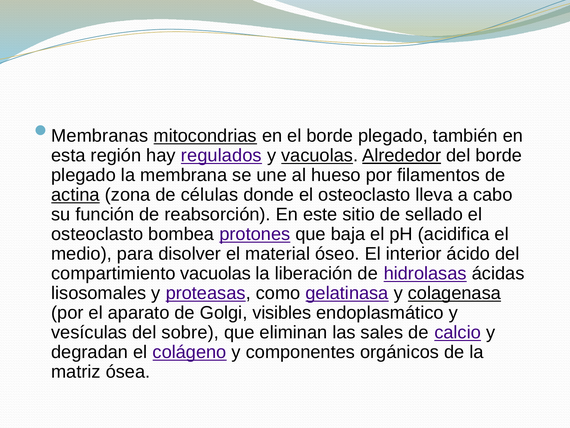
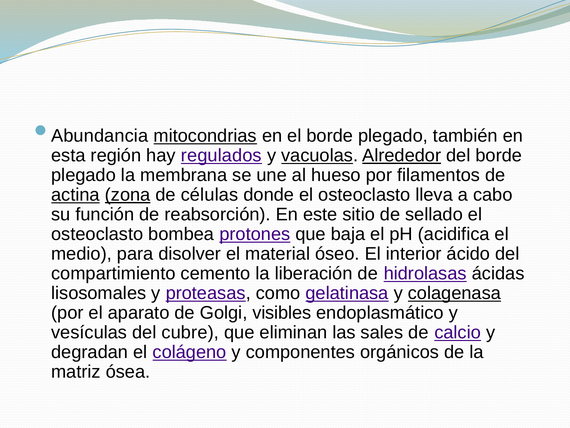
Membranas: Membranas -> Abundancia (100, 136)
zona underline: none -> present (128, 195)
compartimiento vacuolas: vacuolas -> cemento (216, 273)
sobre: sobre -> cubre (190, 332)
